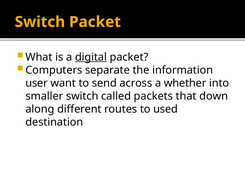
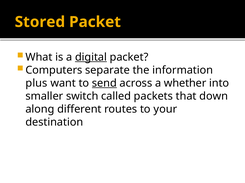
Switch: Switch -> Stored (40, 22)
user: user -> plus (36, 83)
send underline: none -> present (104, 83)
used: used -> your (165, 110)
